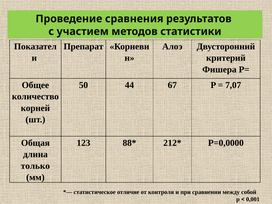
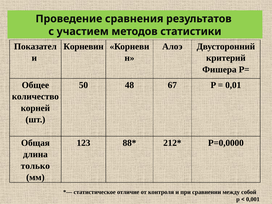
Препарат: Препарат -> Корневин (84, 46)
44: 44 -> 48 (129, 85)
7,07: 7,07 -> 0,01 (233, 85)
